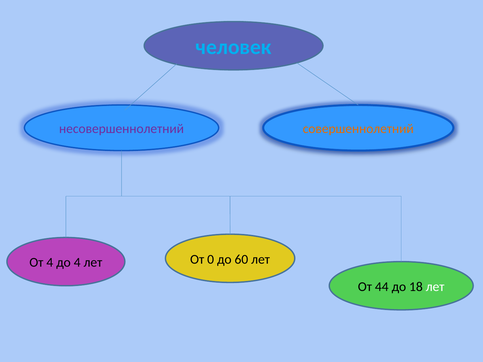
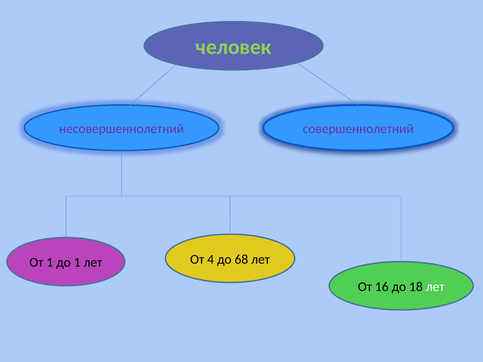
человек colour: light blue -> light green (234, 47)
совершеннолетний colour: orange -> purple (358, 129)
0: 0 -> 4 (211, 259)
60: 60 -> 68 (241, 259)
От 4: 4 -> 1 (50, 263)
до 4: 4 -> 1 (77, 263)
44: 44 -> 16 (382, 287)
